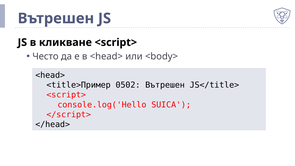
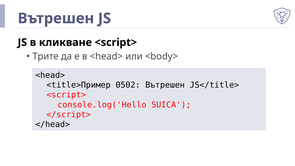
Често: Често -> Трите (45, 56)
